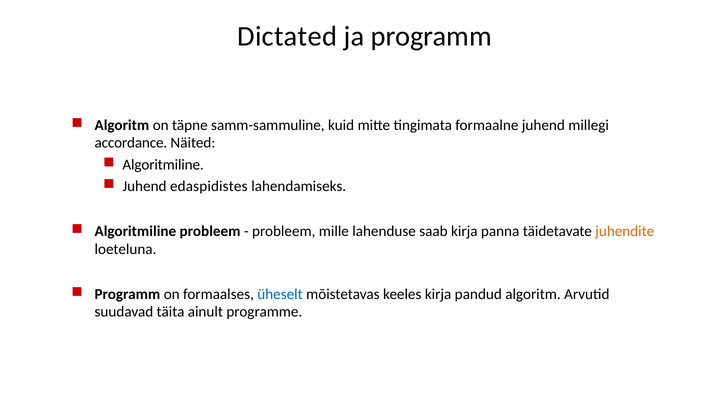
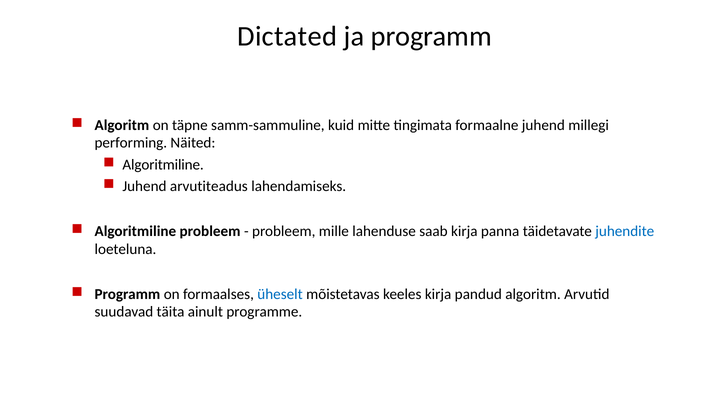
accordance: accordance -> performing (131, 143)
edaspidistes: edaspidistes -> arvutiteadus (209, 186)
juhendite colour: orange -> blue (625, 232)
